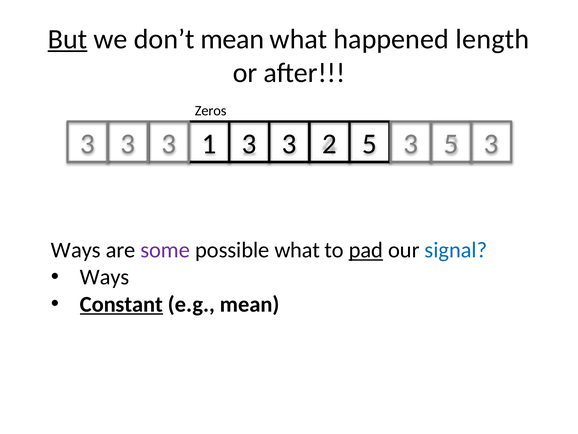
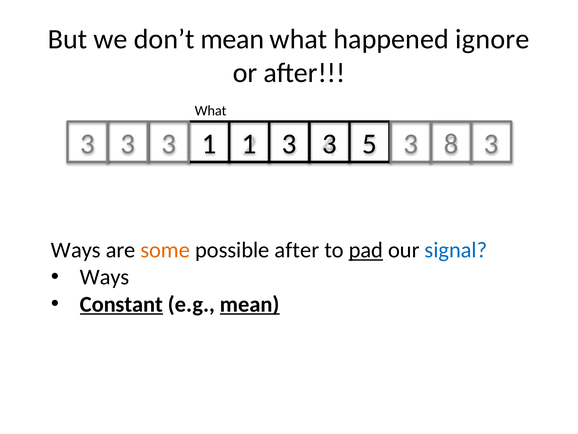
But underline: present -> none (68, 39)
length: length -> ignore (492, 39)
Zeros: Zeros -> What (211, 111)
1 3: 3 -> 1 (249, 144)
2: 2 -> 3 (329, 144)
3 5: 5 -> 8 (451, 144)
some colour: purple -> orange (165, 250)
possible what: what -> after (297, 250)
mean underline: none -> present (250, 304)
